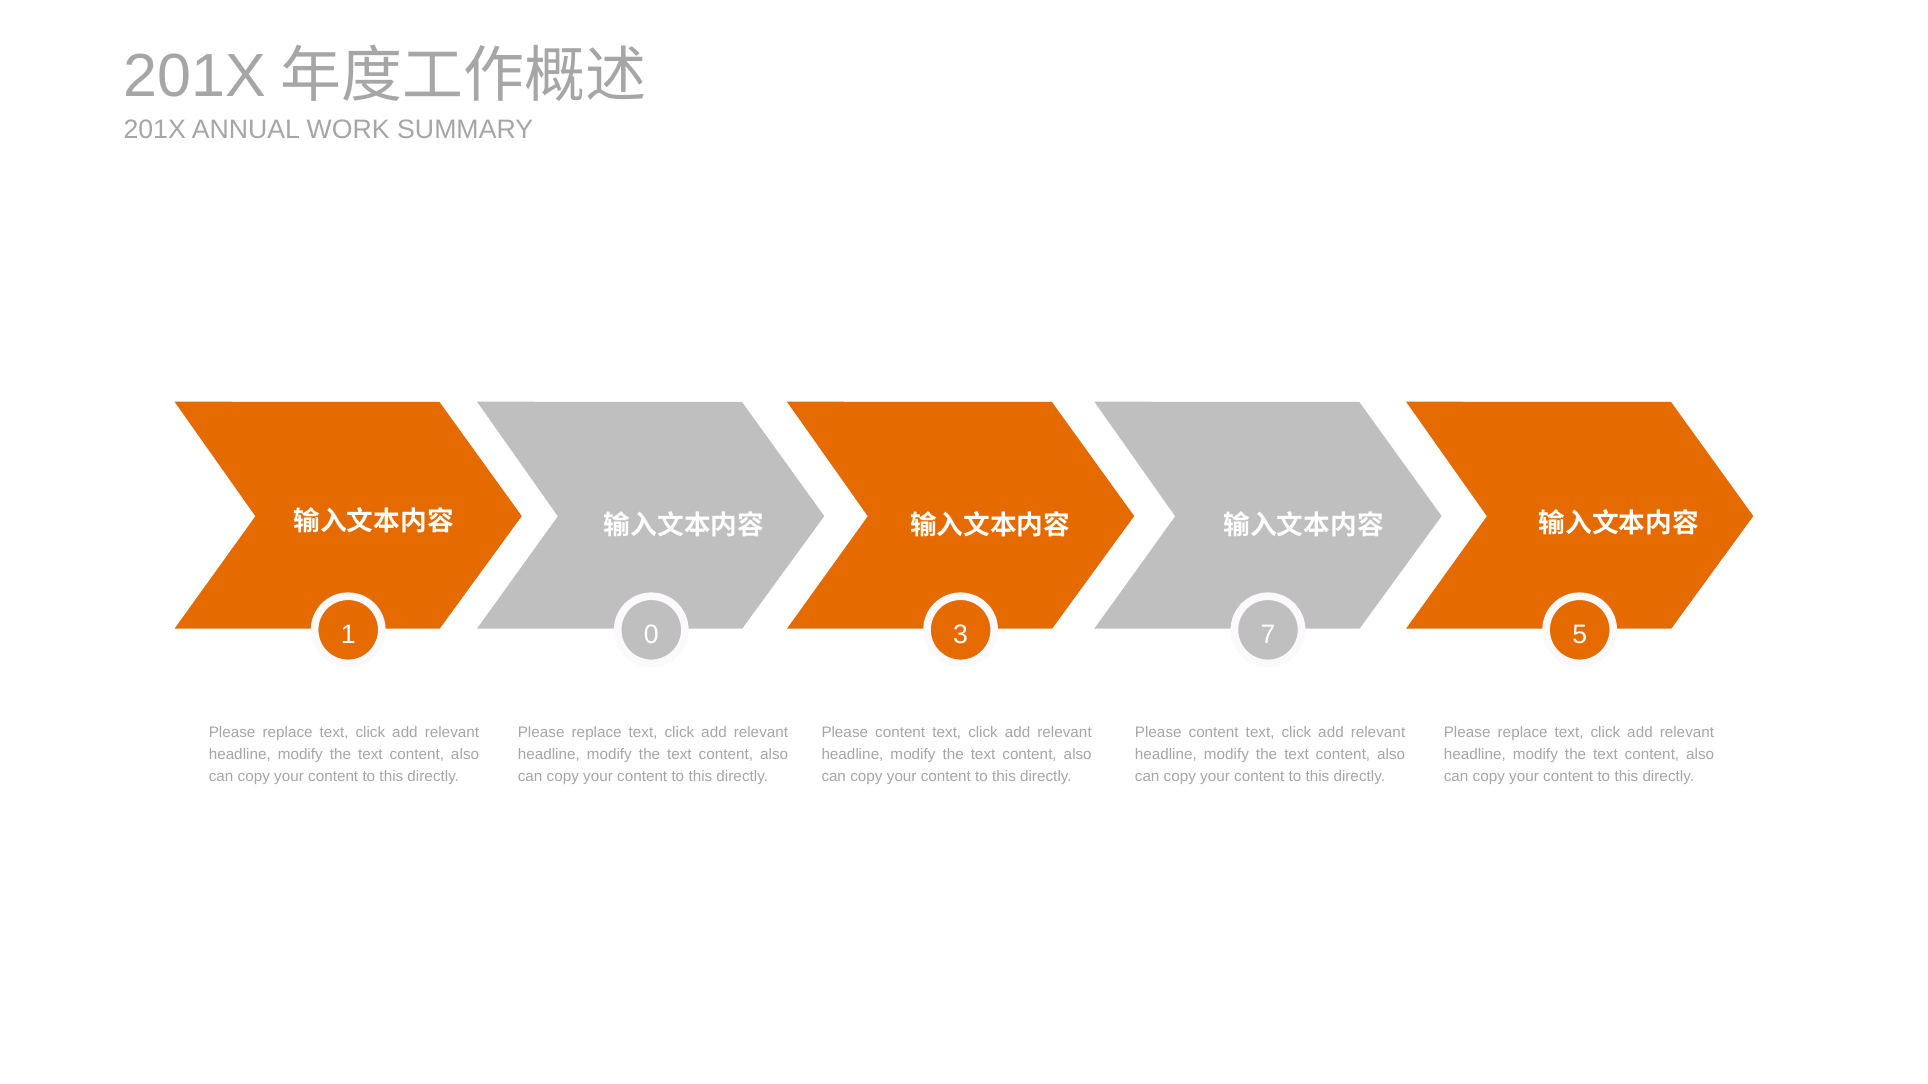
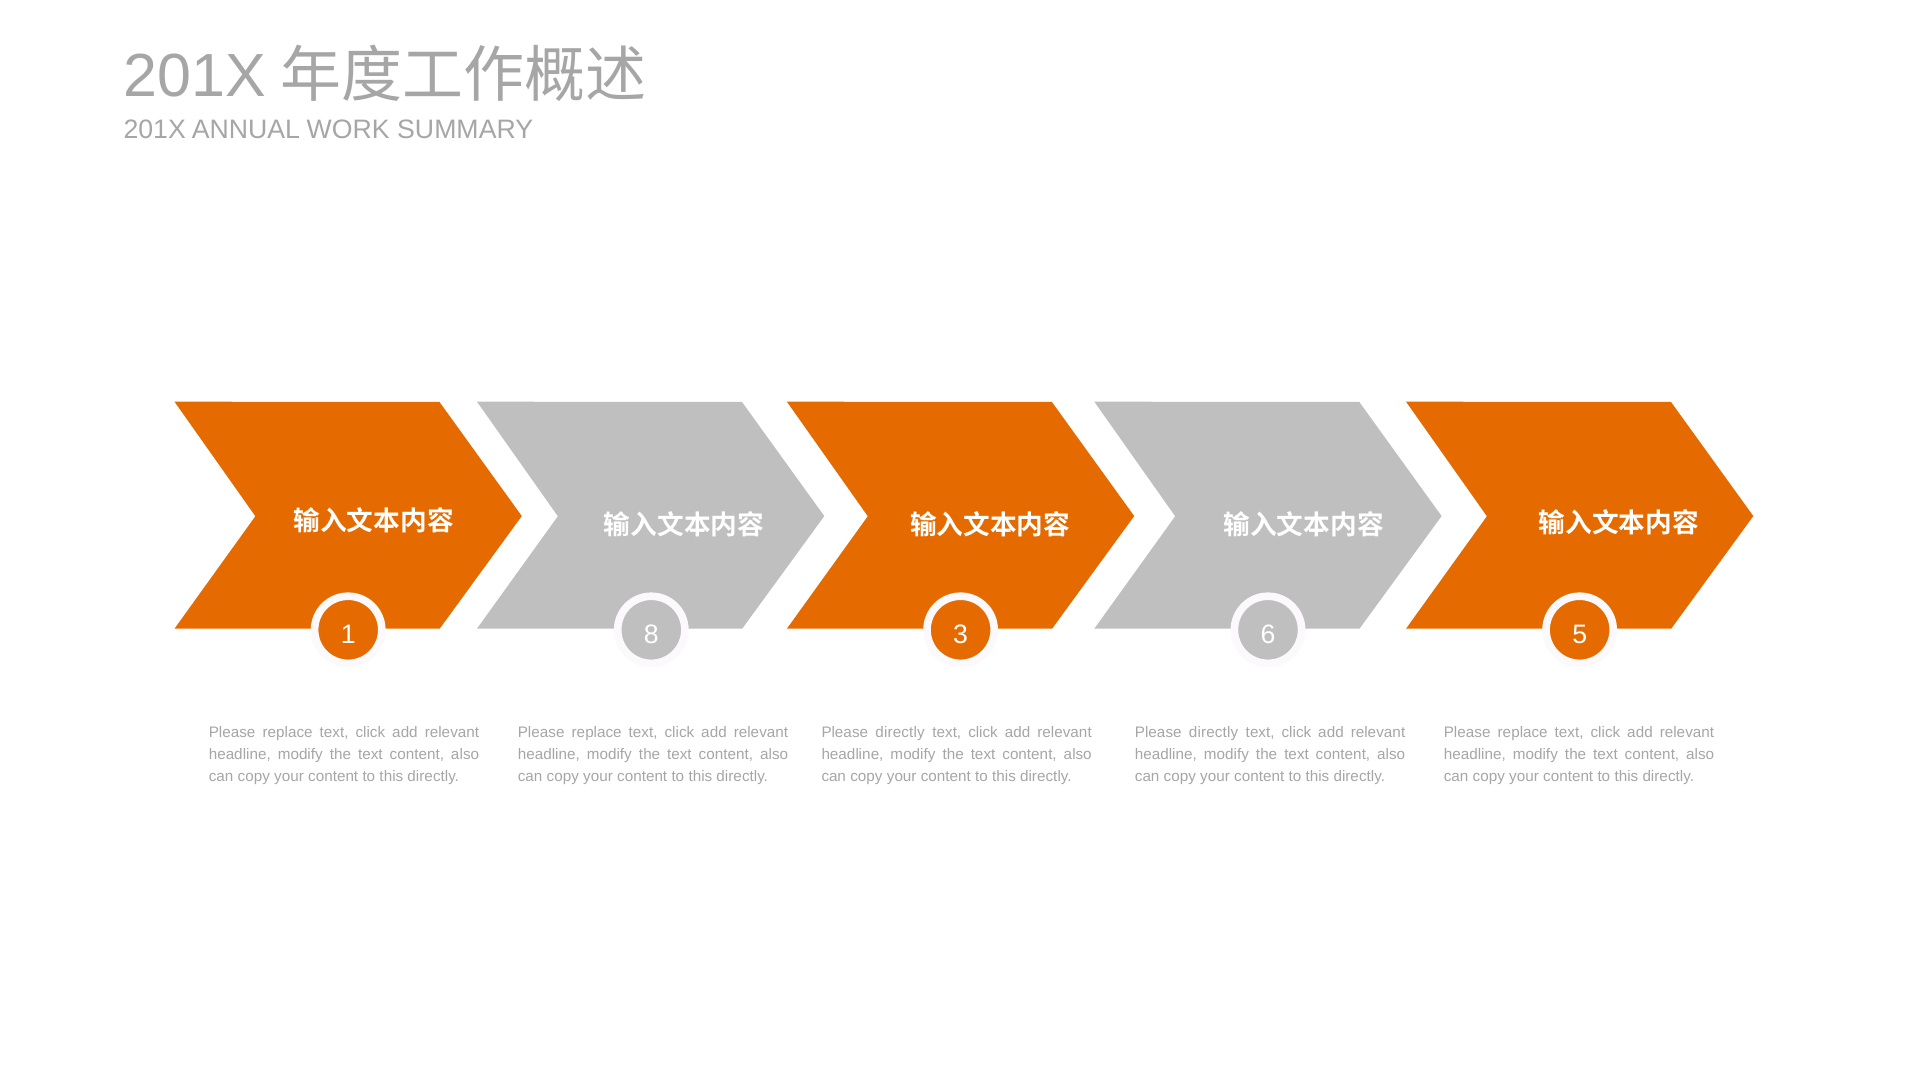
0: 0 -> 8 (651, 635)
7: 7 -> 6 (1268, 635)
content: content -> directly (900, 733)
content: content -> directly (1214, 733)
